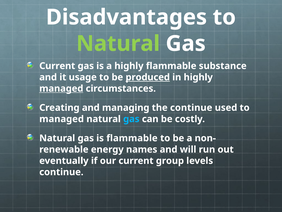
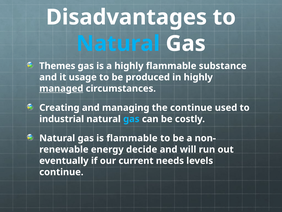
Natural colour: light green -> light blue (118, 44)
Current: Current -> Themes (57, 66)
produced underline: present -> none (148, 77)
managed: managed -> industrial (62, 119)
names: names -> decide (142, 149)
group: group -> needs (170, 160)
